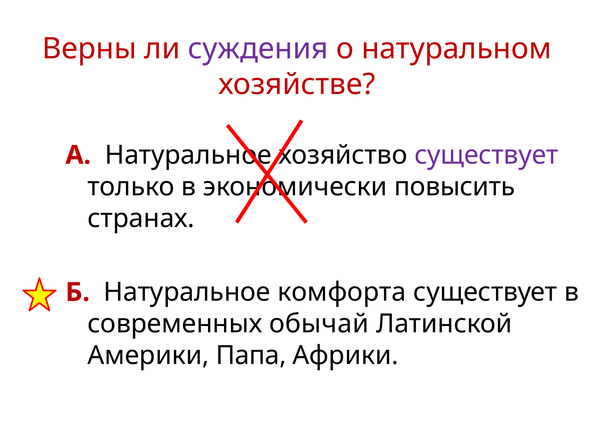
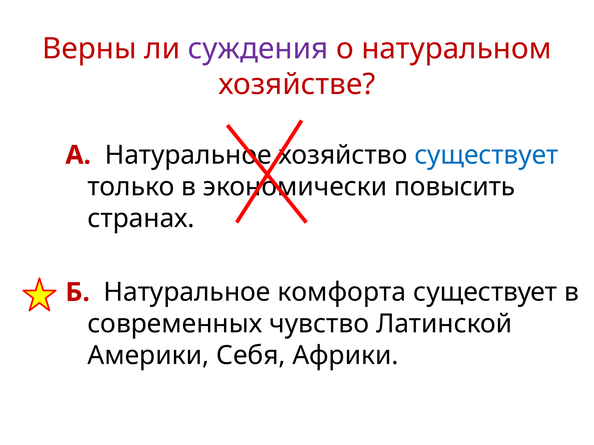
существует colour: purple -> blue (486, 155)
обычай: обычай -> чувство (319, 324)
Папа: Папа -> Себя (251, 356)
